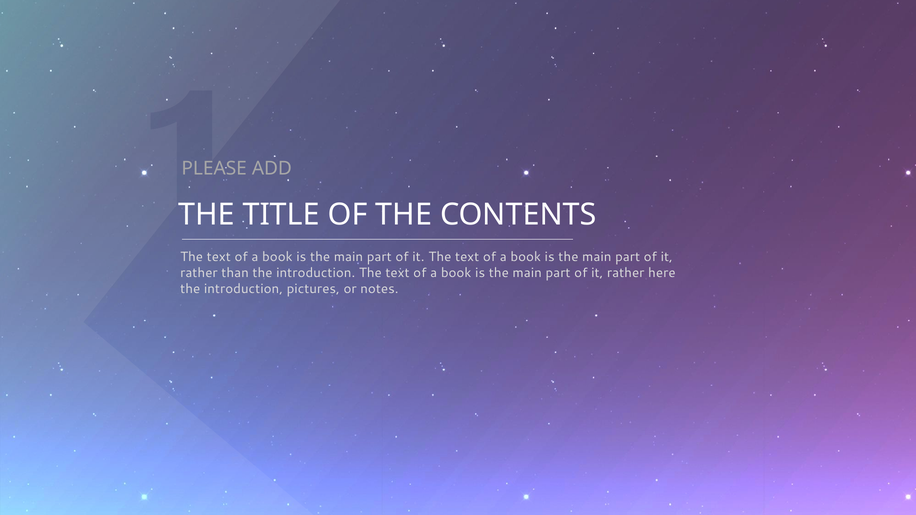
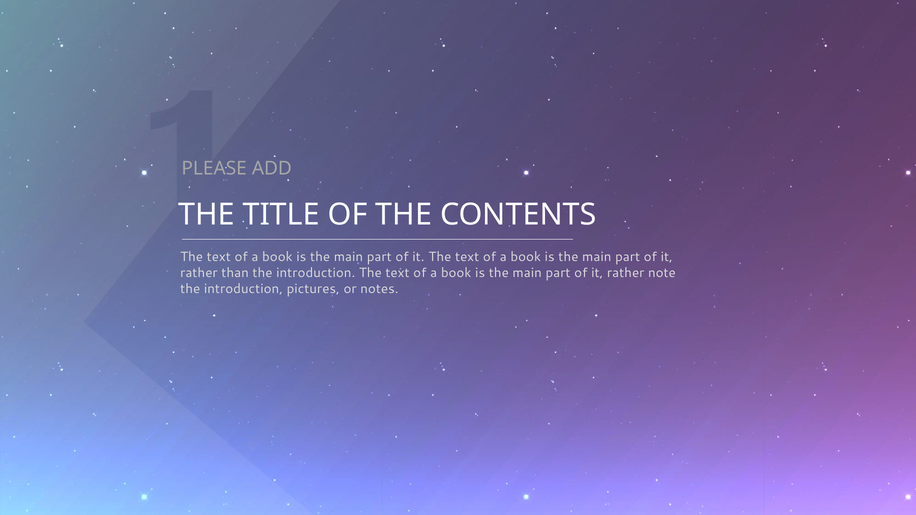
here: here -> note (662, 273)
